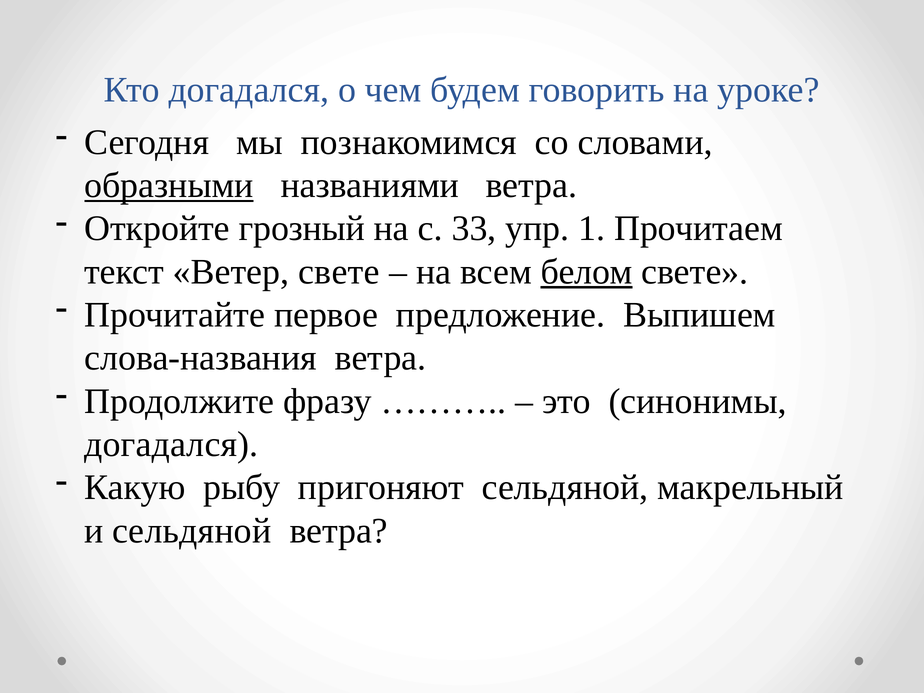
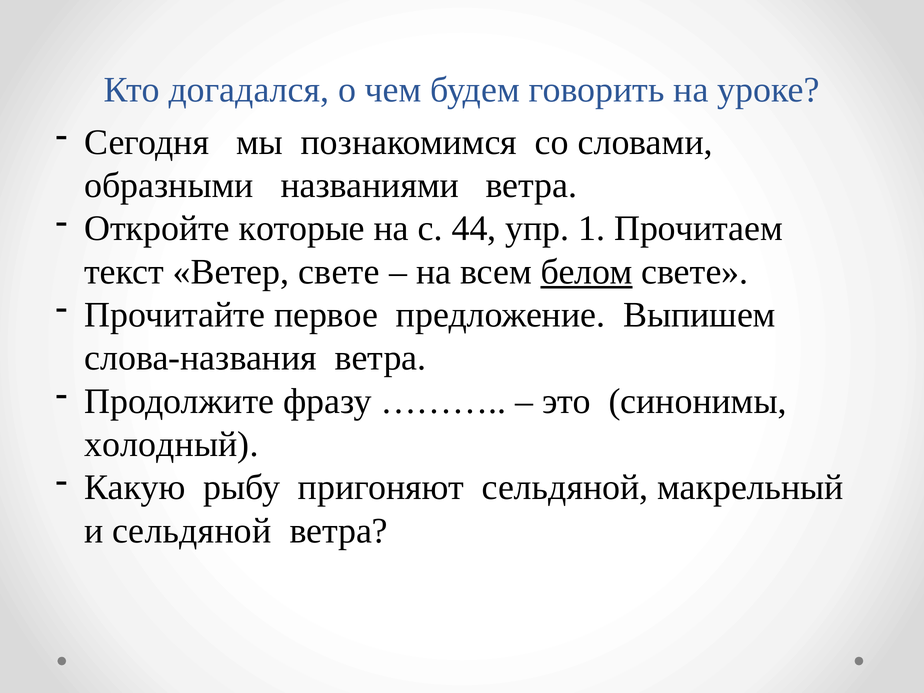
образными underline: present -> none (169, 185)
грозный: грозный -> которые (302, 229)
33: 33 -> 44 (474, 229)
догадался: догадался -> холодный (171, 444)
